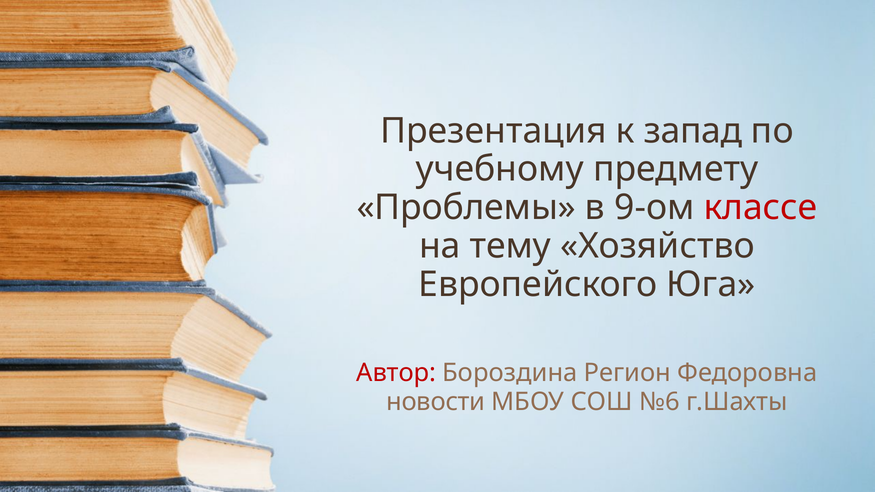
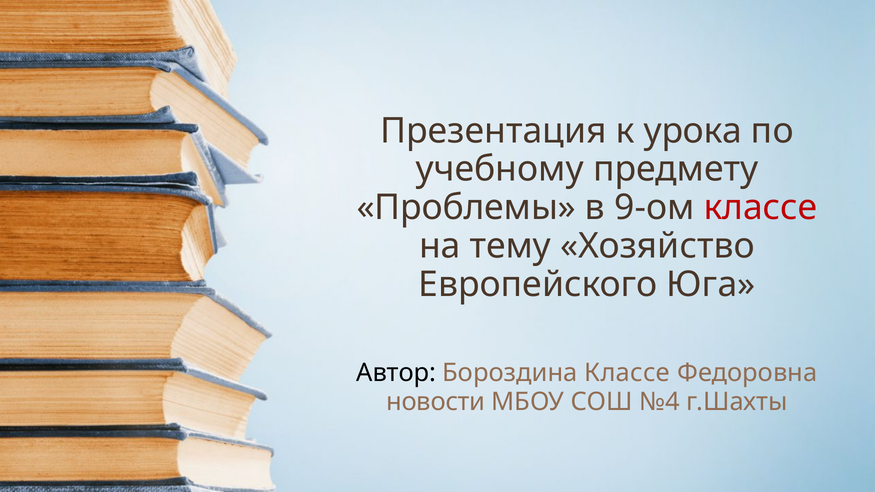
запад: запад -> урока (693, 131)
Автор colour: red -> black (396, 373)
Бороздина Регион: Регион -> Классе (627, 373)
№6: №6 -> №4 (659, 402)
